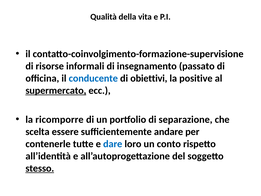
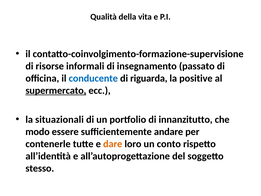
obiettivi: obiettivi -> riguarda (149, 78)
ricomporre: ricomporre -> situazionali (59, 119)
separazione: separazione -> innanzitutto (186, 119)
scelta: scelta -> modo (38, 132)
dare colour: blue -> orange (113, 144)
stesso underline: present -> none (40, 168)
